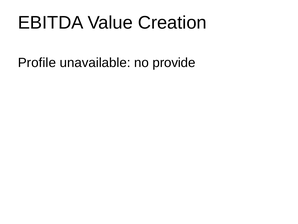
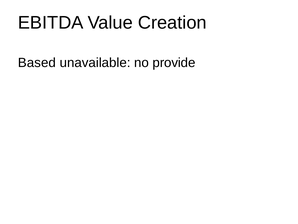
Profile: Profile -> Based (37, 62)
